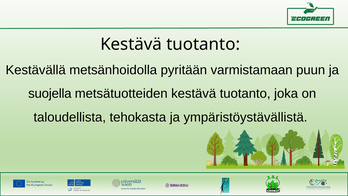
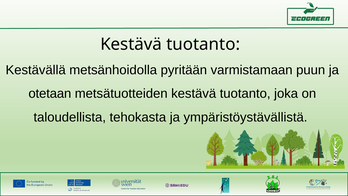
suojella: suojella -> otetaan (50, 94)
